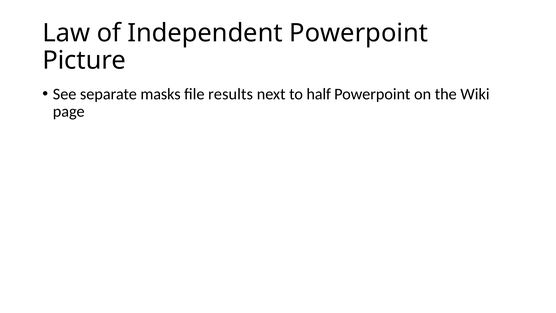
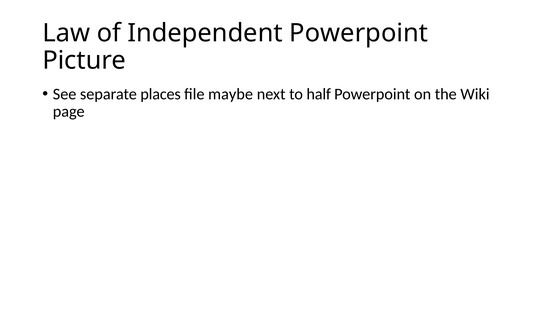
masks: masks -> places (161, 94)
results: results -> maybe (231, 94)
